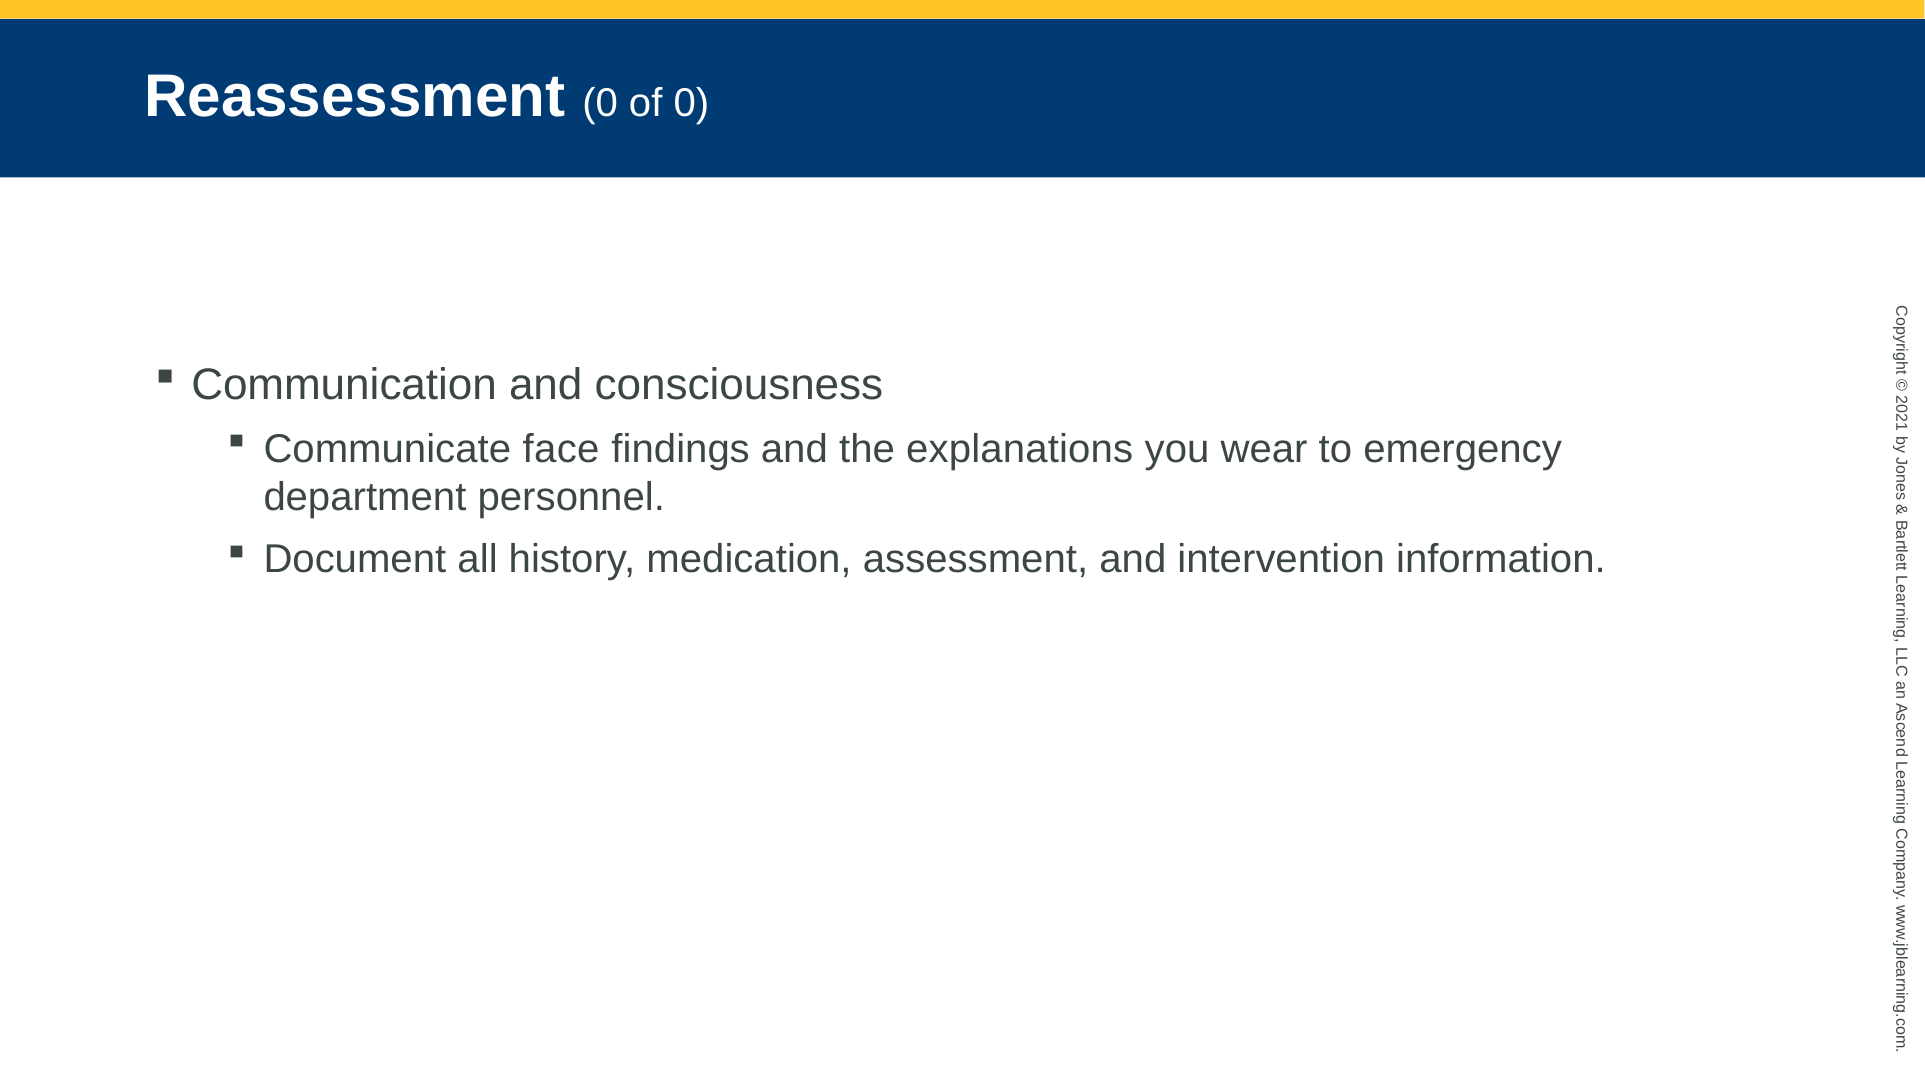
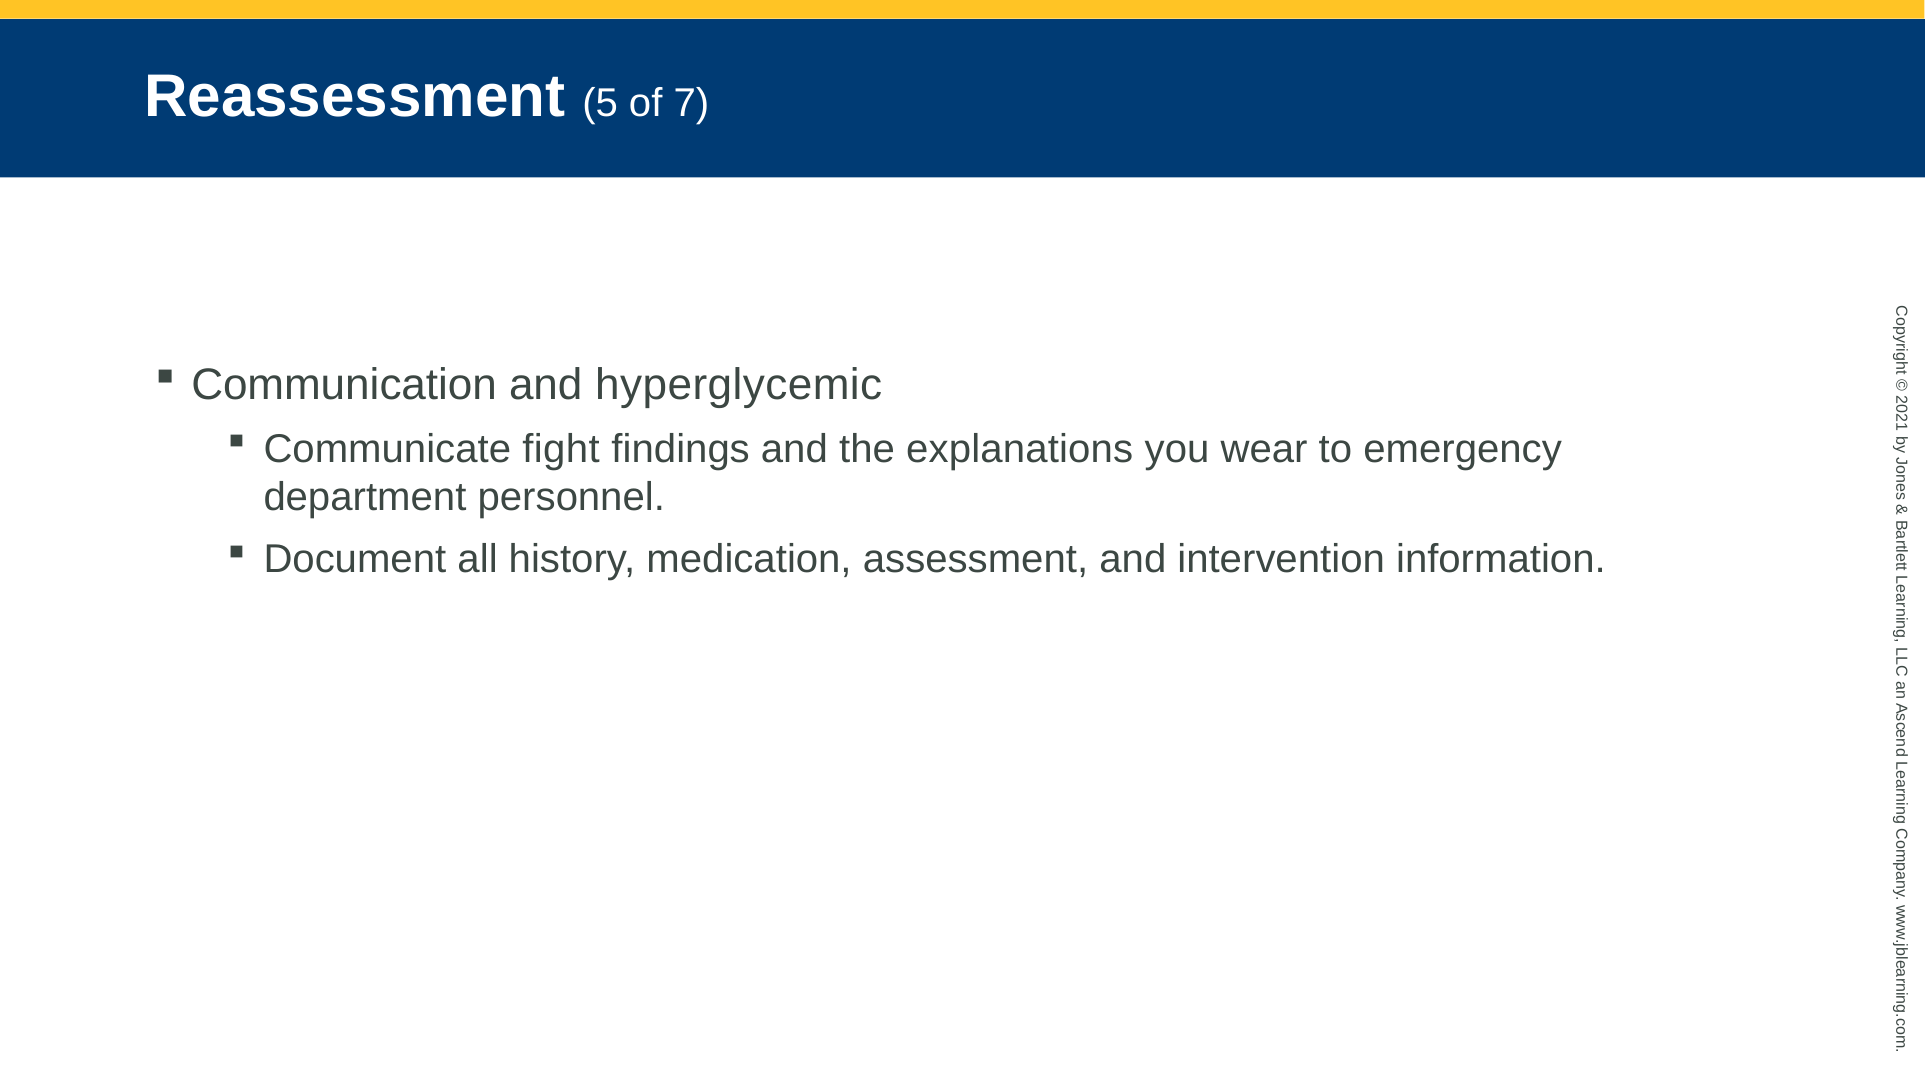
Reassessment 0: 0 -> 5 (600, 103)
of 0: 0 -> 7 (691, 103)
consciousness: consciousness -> hyperglycemic (739, 385)
face: face -> fight (561, 449)
